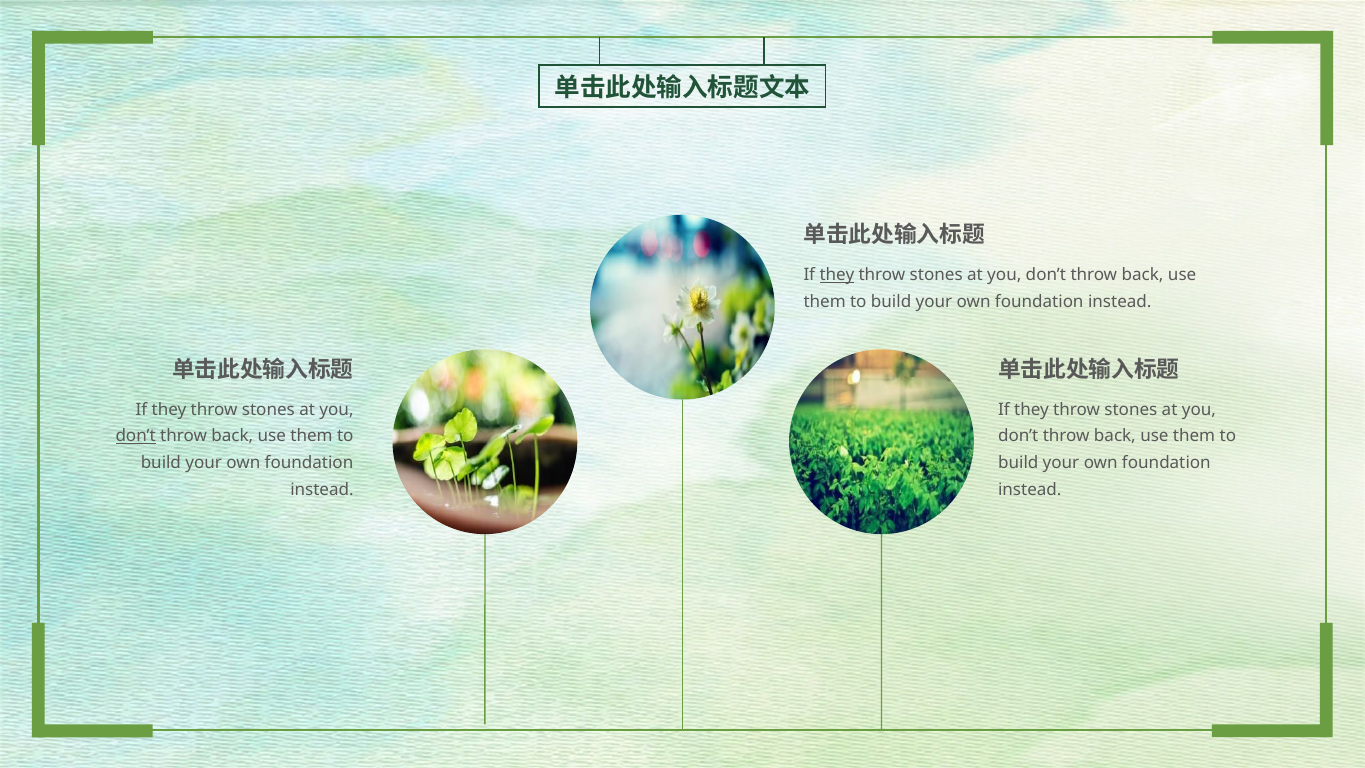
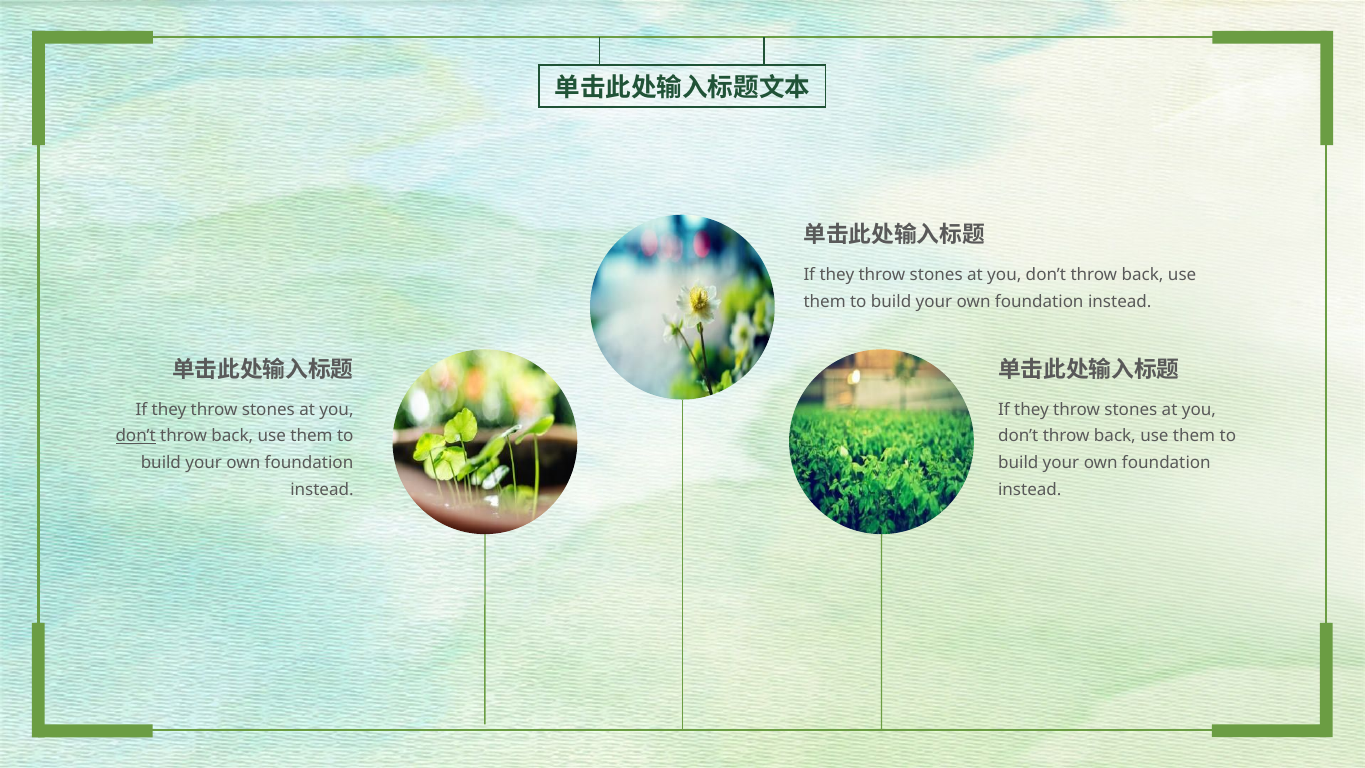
they underline: present -> none (837, 275)
